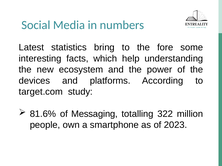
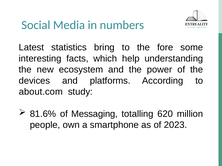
target.com: target.com -> about.com (41, 92)
322: 322 -> 620 (165, 114)
